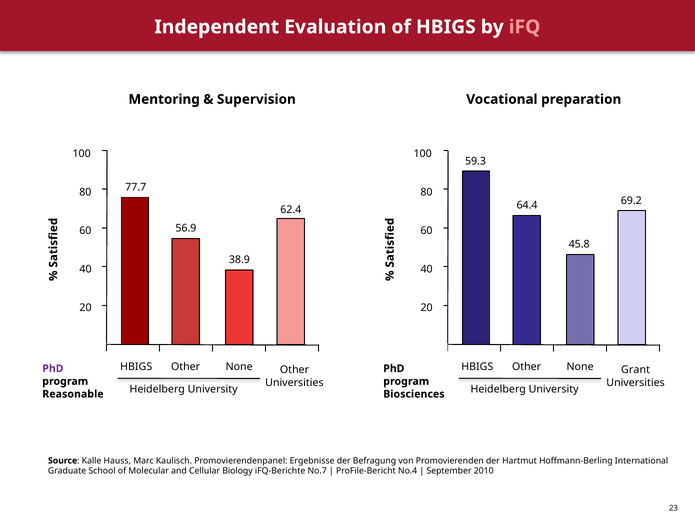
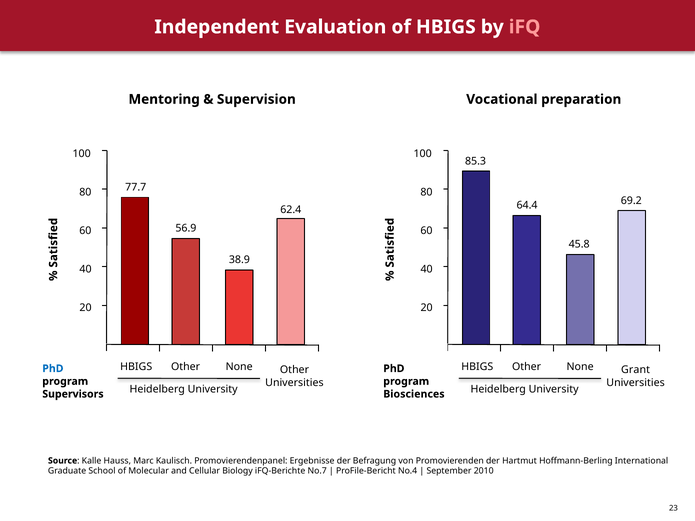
59.3: 59.3 -> 85.3 (476, 162)
PhD colour: purple -> blue (53, 369)
Reasonable: Reasonable -> Supervisors (73, 394)
